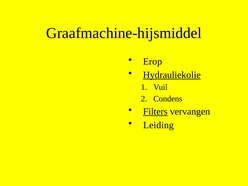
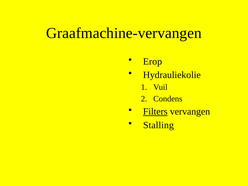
Graafmachine-hijsmiddel: Graafmachine-hijsmiddel -> Graafmachine-vervangen (124, 33)
Hydrauliekolie underline: present -> none (172, 75)
Leiding: Leiding -> Stalling (158, 125)
